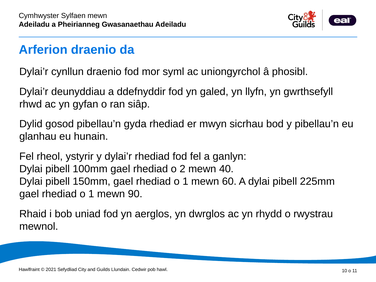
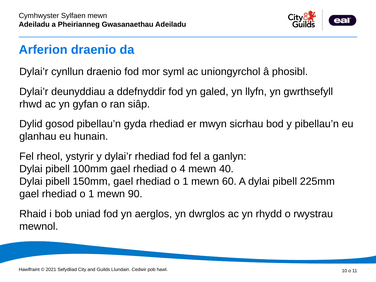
2: 2 -> 4 (183, 169)
